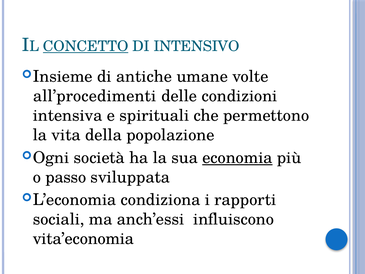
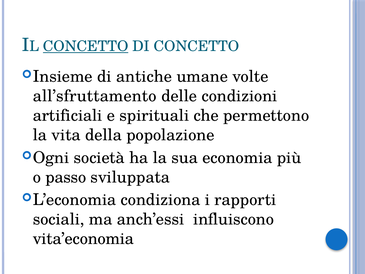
DI INTENSIVO: INTENSIVO -> CONCETTO (196, 46)
all’procedimenti: all’procedimenti -> all’sfruttamento (95, 96)
intensiva: intensiva -> artificiali (68, 116)
economia underline: present -> none (237, 158)
